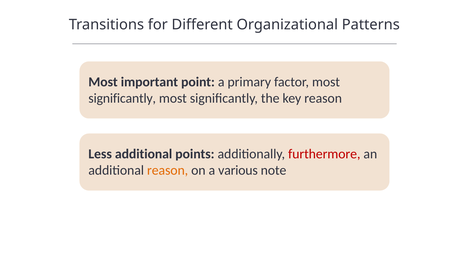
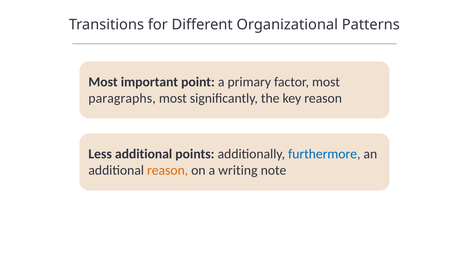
significantly: significantly -> paragraphs (122, 98)
furthermore colour: red -> blue (324, 154)
various: various -> writing (238, 170)
